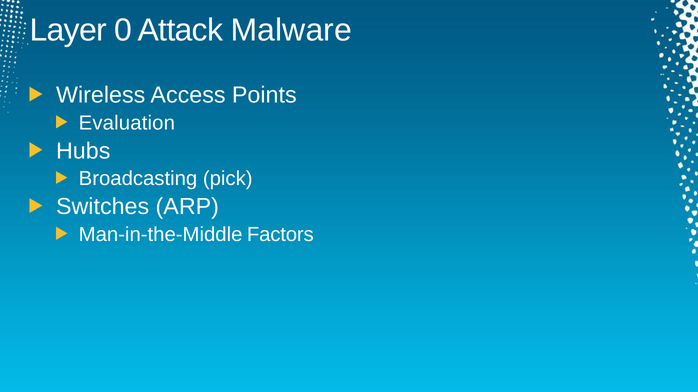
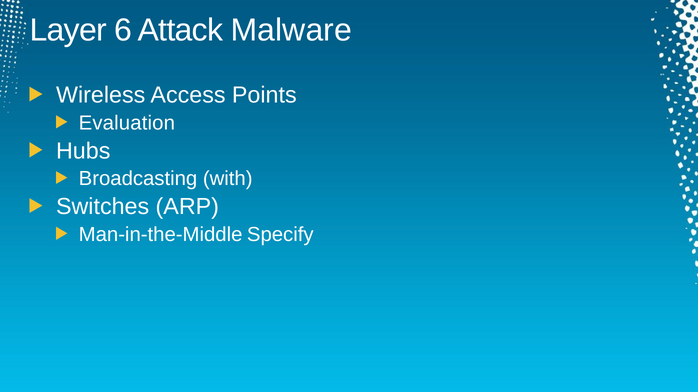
0: 0 -> 6 (123, 30)
pick: pick -> with (228, 179)
Factors: Factors -> Specify (280, 235)
